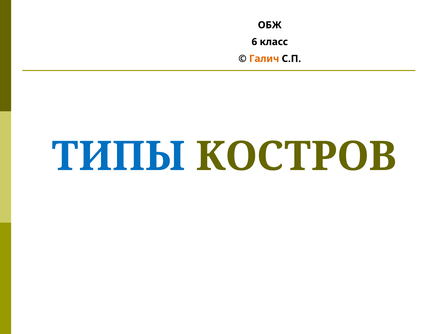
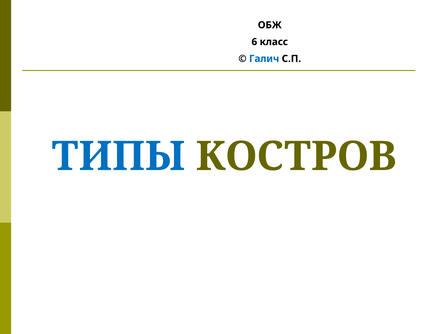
Галич colour: orange -> blue (264, 59)
